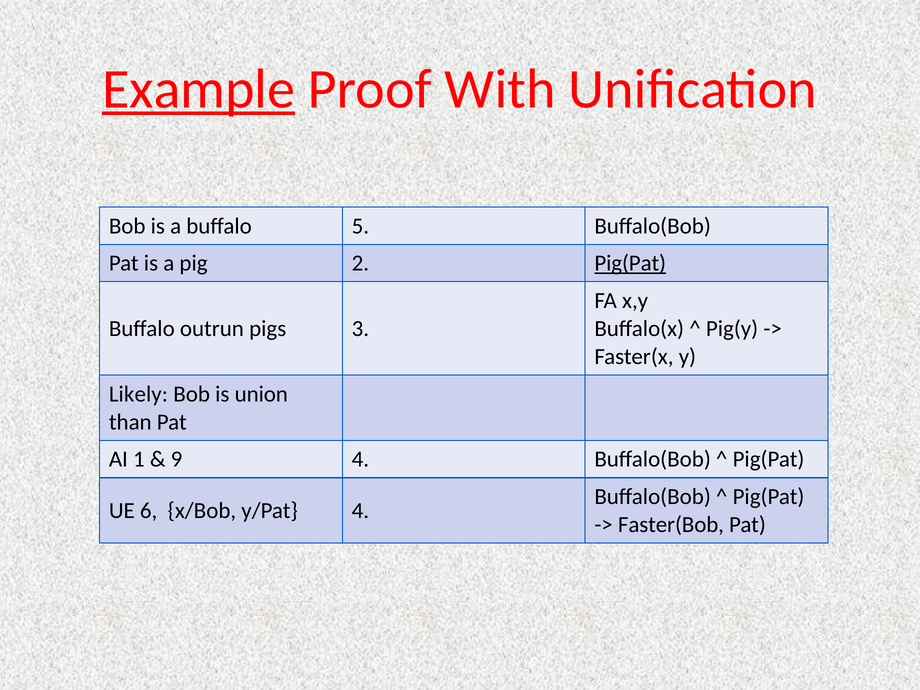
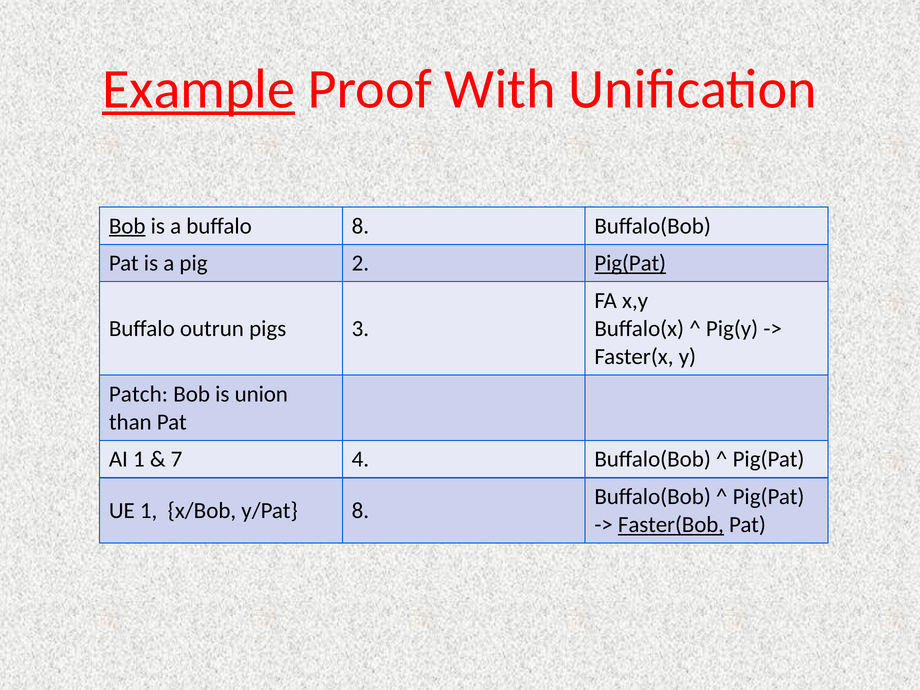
Bob underline: none -> present (127, 226)
buffalo 5: 5 -> 8 (360, 226)
Likely: Likely -> Patch (138, 394)
9: 9 -> 7 (177, 459)
UE 6: 6 -> 1 (149, 511)
y/Pat 4: 4 -> 8 (360, 511)
Faster(Bob underline: none -> present (671, 525)
